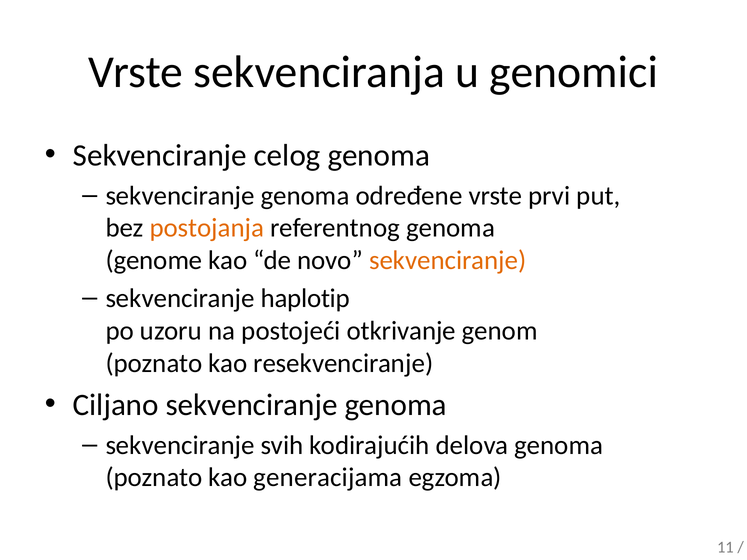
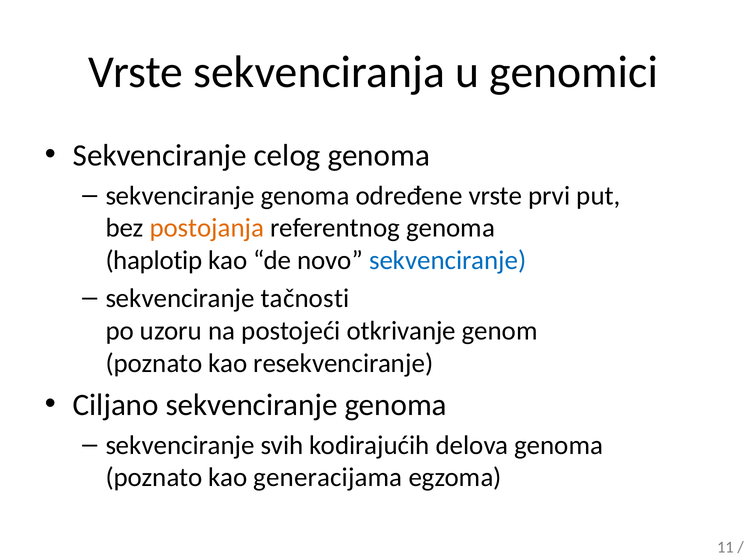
genome: genome -> haplotip (154, 260)
sekvenciranje colour: orange -> blue (448, 260)
haplotip: haplotip -> tačnosti (305, 299)
